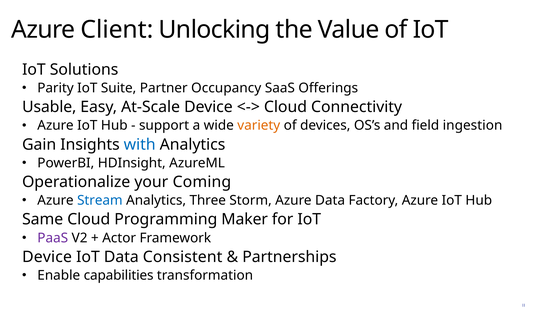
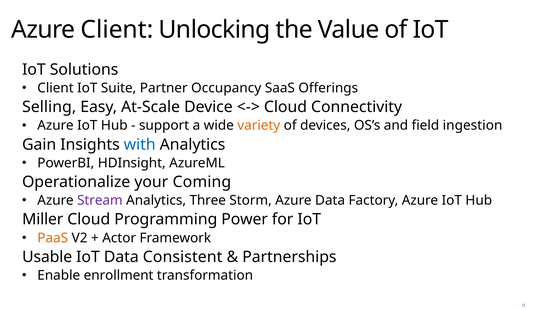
Parity: Parity -> Client (55, 88)
Usable: Usable -> Selling (49, 107)
Stream colour: blue -> purple (100, 201)
Same: Same -> Miller (43, 220)
Maker: Maker -> Power (245, 220)
PaaS colour: purple -> orange (53, 238)
Device: Device -> Usable (47, 257)
capabilities: capabilities -> enrollment (119, 276)
